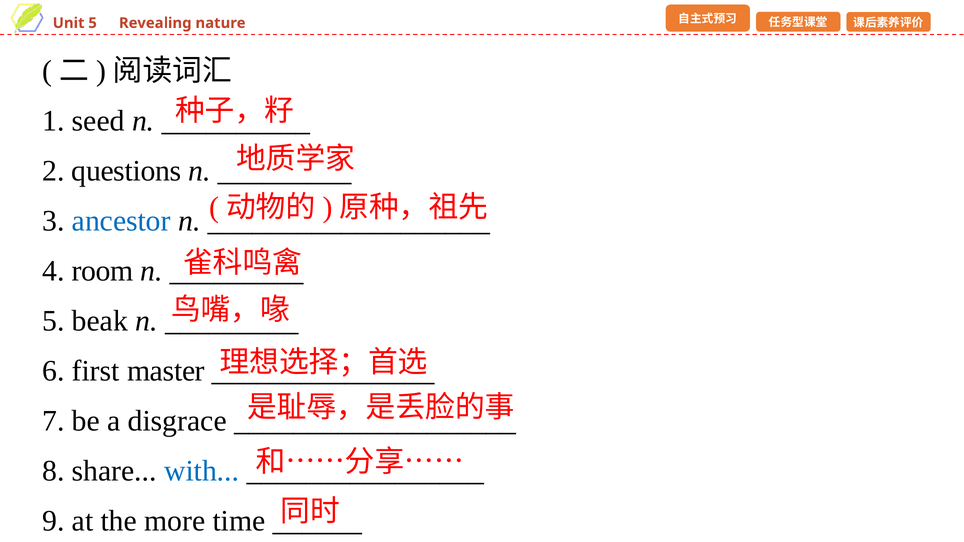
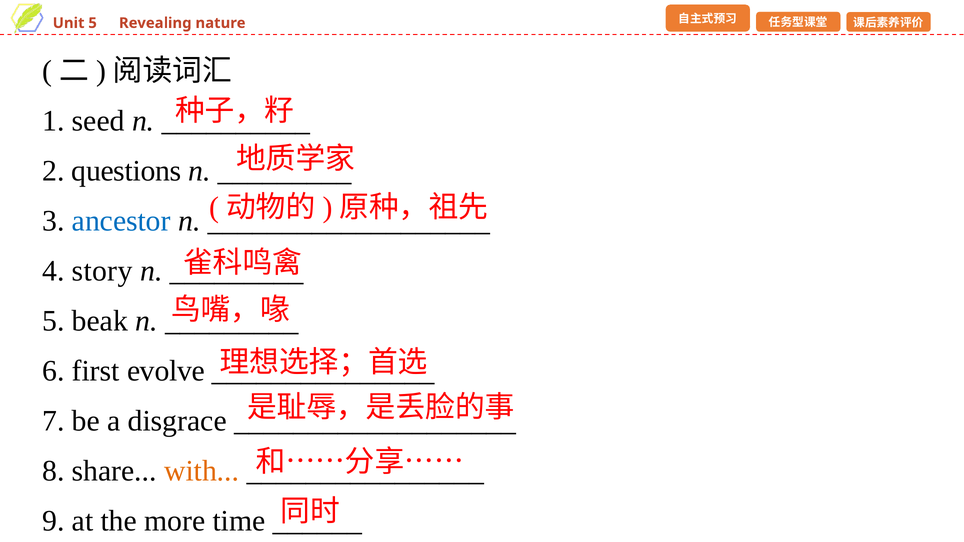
room: room -> story (102, 271)
master: master -> evolve (166, 371)
with colour: blue -> orange (202, 471)
